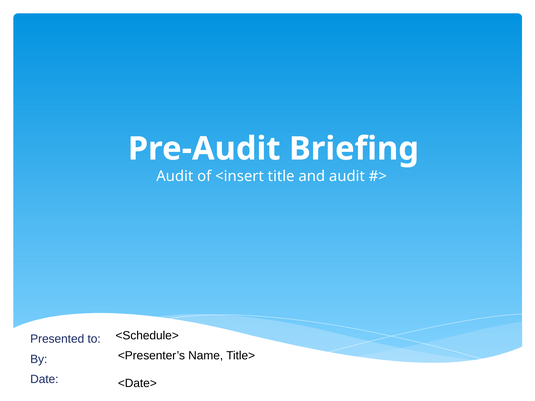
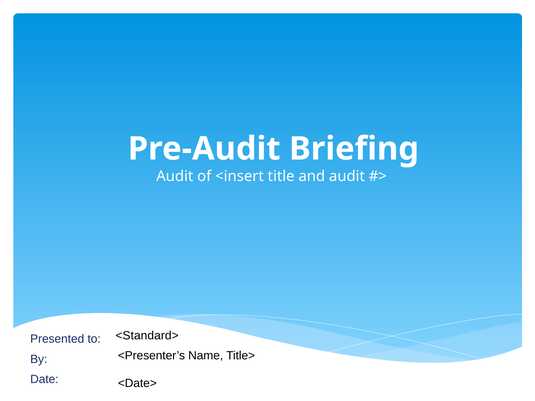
<Schedule>: <Schedule> -> <Standard> (147, 336)
